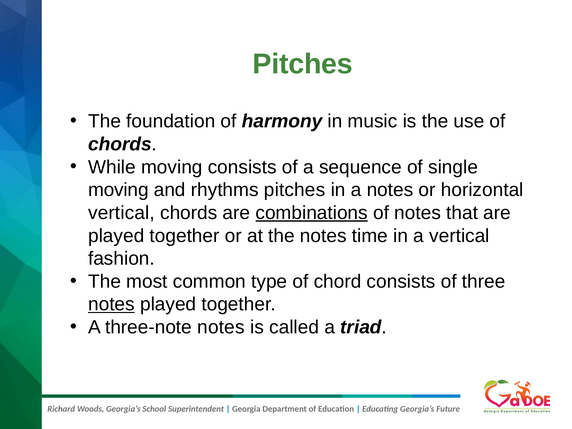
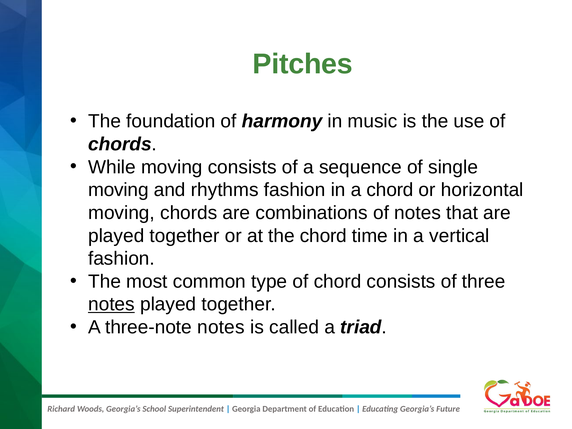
rhythms pitches: pitches -> fashion (295, 190)
a notes: notes -> chord (390, 190)
vertical: vertical -> moving (122, 213)
combinations underline: present -> none (312, 213)
the notes: notes -> chord (323, 236)
